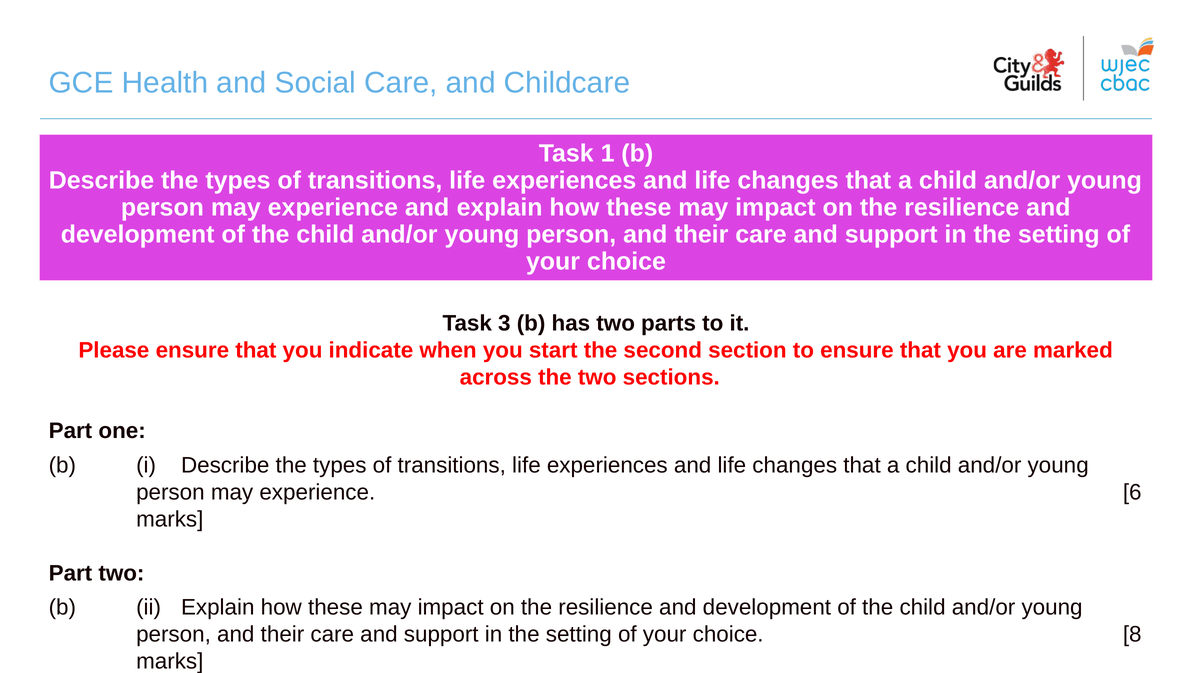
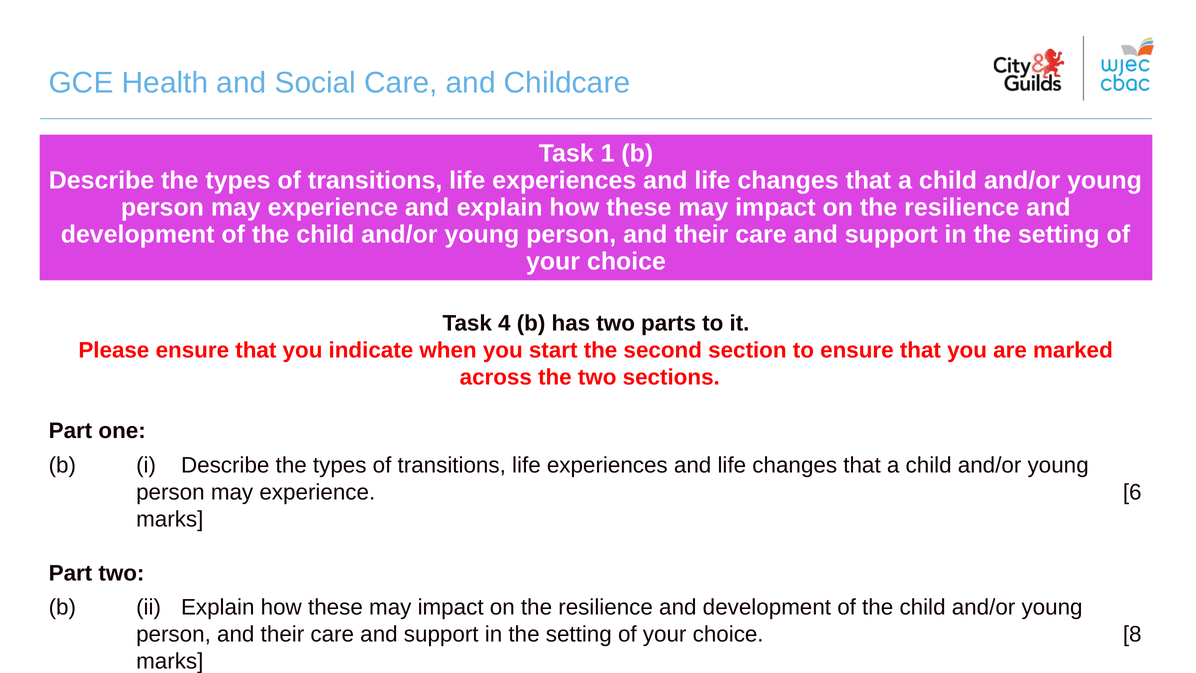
3: 3 -> 4 (504, 323)
